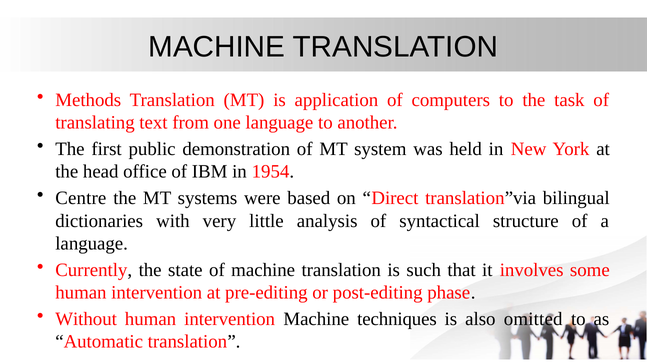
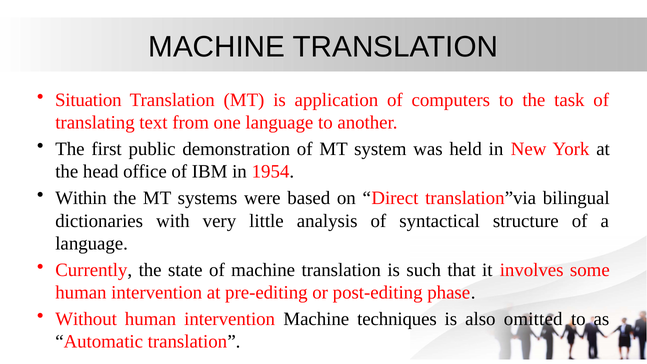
Methods: Methods -> Situation (88, 100)
Centre: Centre -> Within (81, 198)
